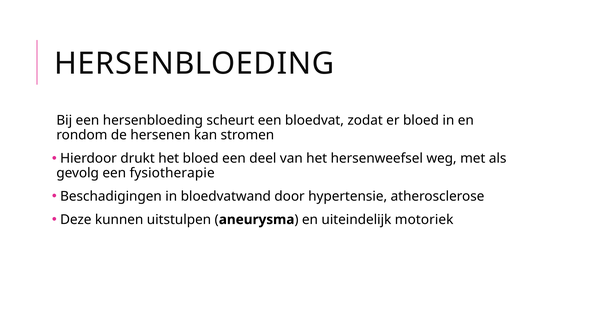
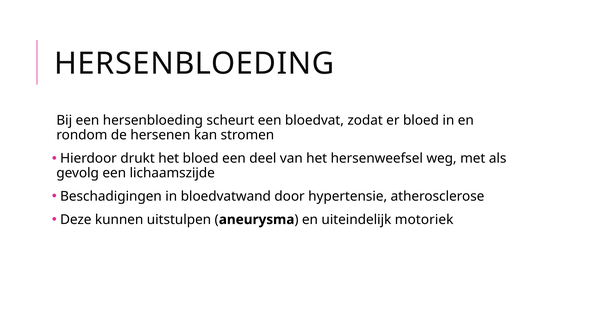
fysiotherapie: fysiotherapie -> lichaamszijde (172, 173)
